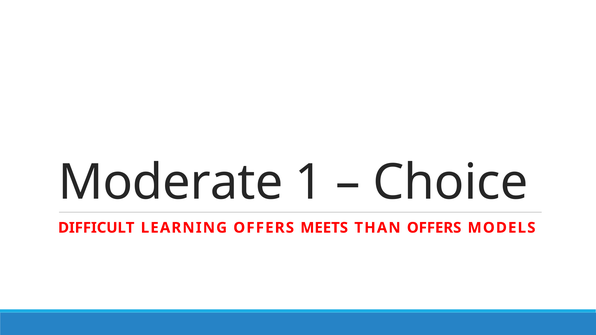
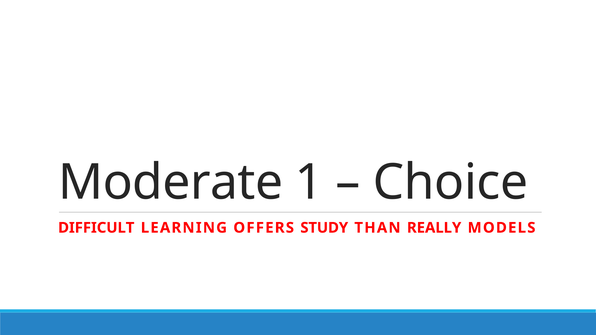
MEETS: MEETS -> STUDY (324, 228)
THAN OFFERS: OFFERS -> REALLY (434, 228)
